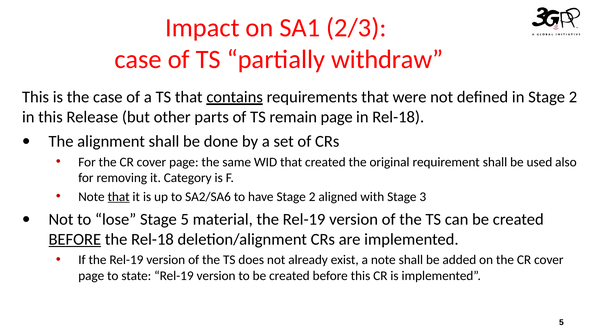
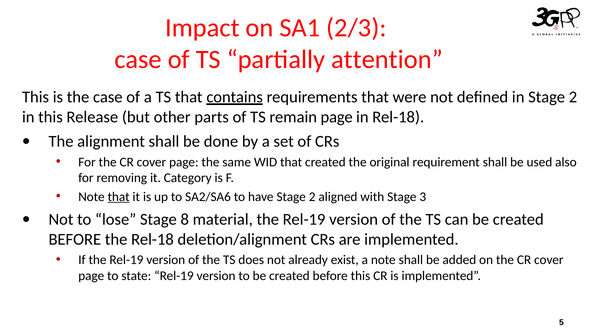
withdraw: withdraw -> attention (387, 60)
Stage 5: 5 -> 8 (185, 220)
BEFORE underline: present -> none (75, 240)
